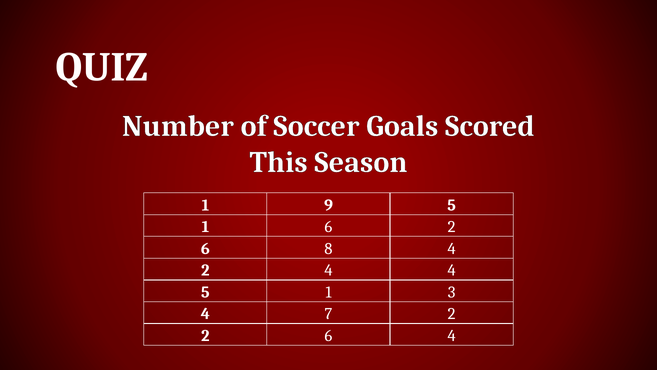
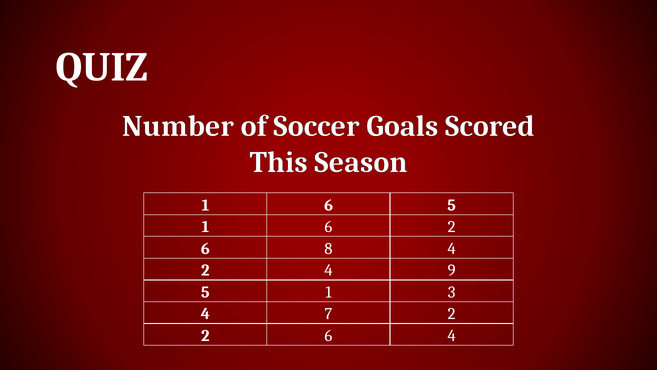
9: 9 -> 6 (329, 205)
4 4: 4 -> 9 (452, 270)
